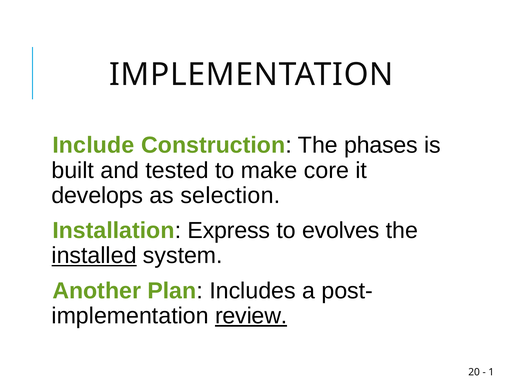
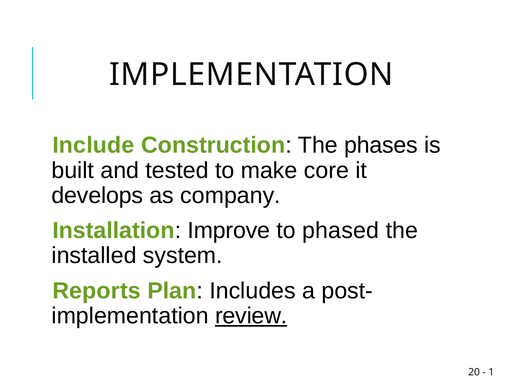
selection: selection -> company (230, 195)
Express: Express -> Improve (229, 230)
evolves: evolves -> phased (341, 230)
installed underline: present -> none (94, 255)
Another: Another -> Reports (97, 291)
